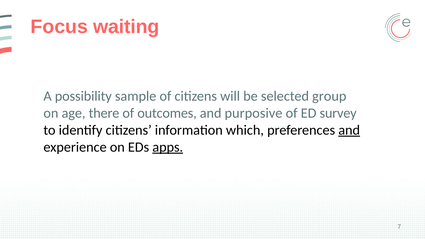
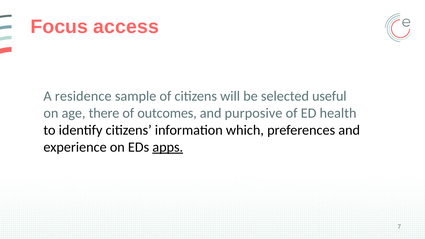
waiting: waiting -> access (126, 27)
possibility: possibility -> residence (83, 96)
group: group -> useful (329, 96)
survey: survey -> health (338, 113)
and underline: present -> none (349, 130)
